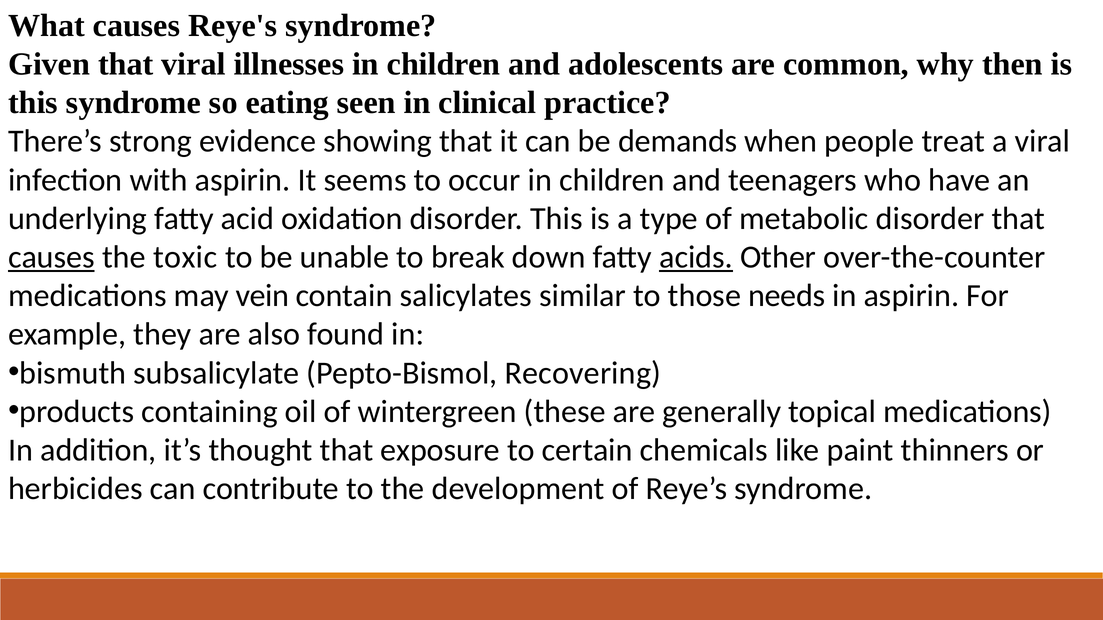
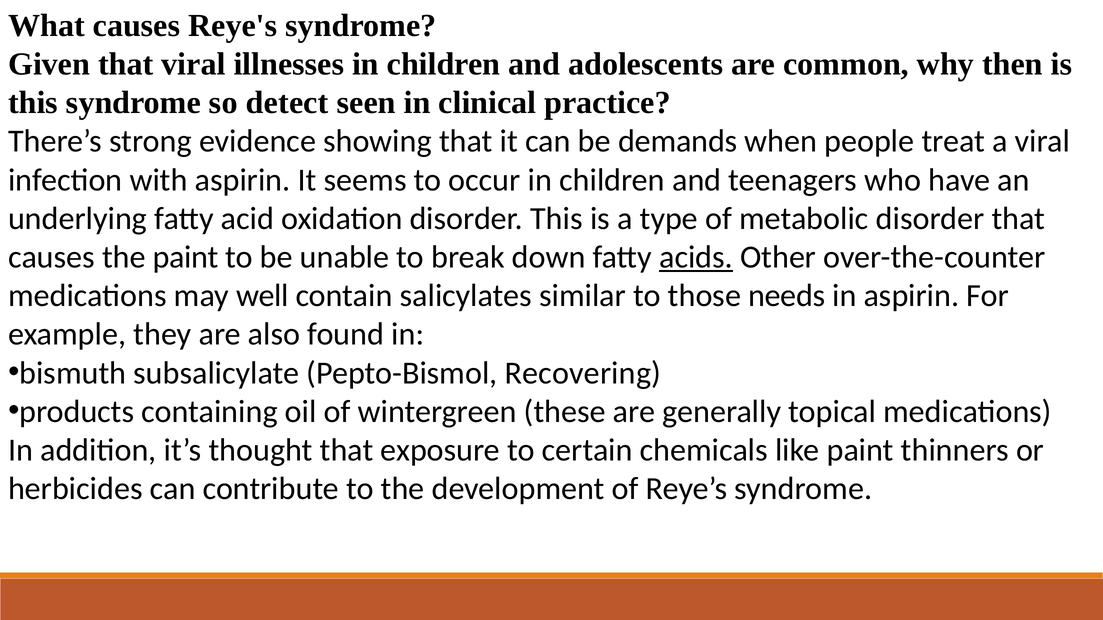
eating: eating -> detect (287, 103)
causes underline: present -> none (51, 257)
the toxic: toxic -> paint (186, 257)
vein: vein -> well (262, 296)
